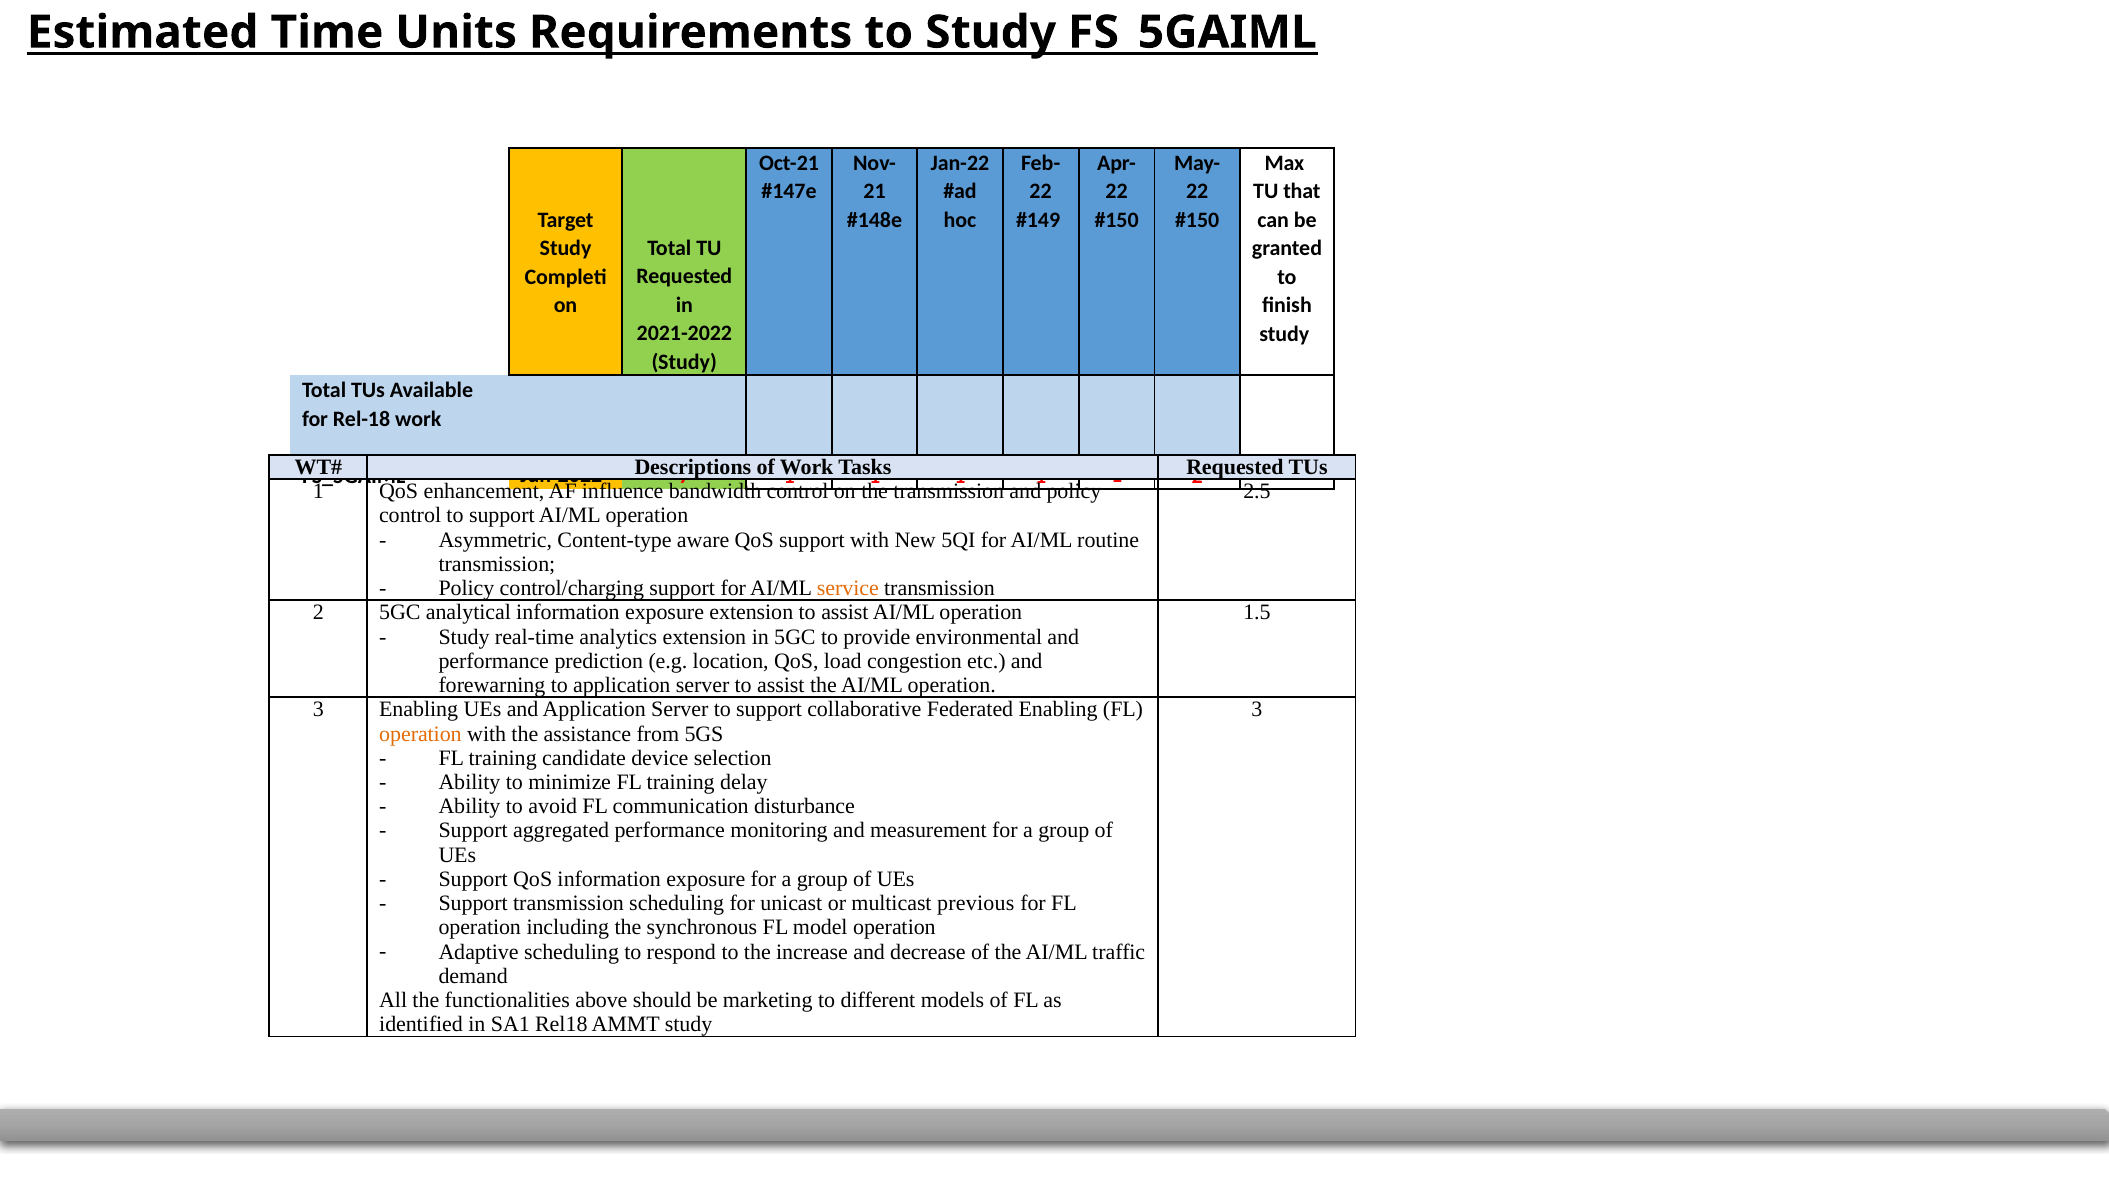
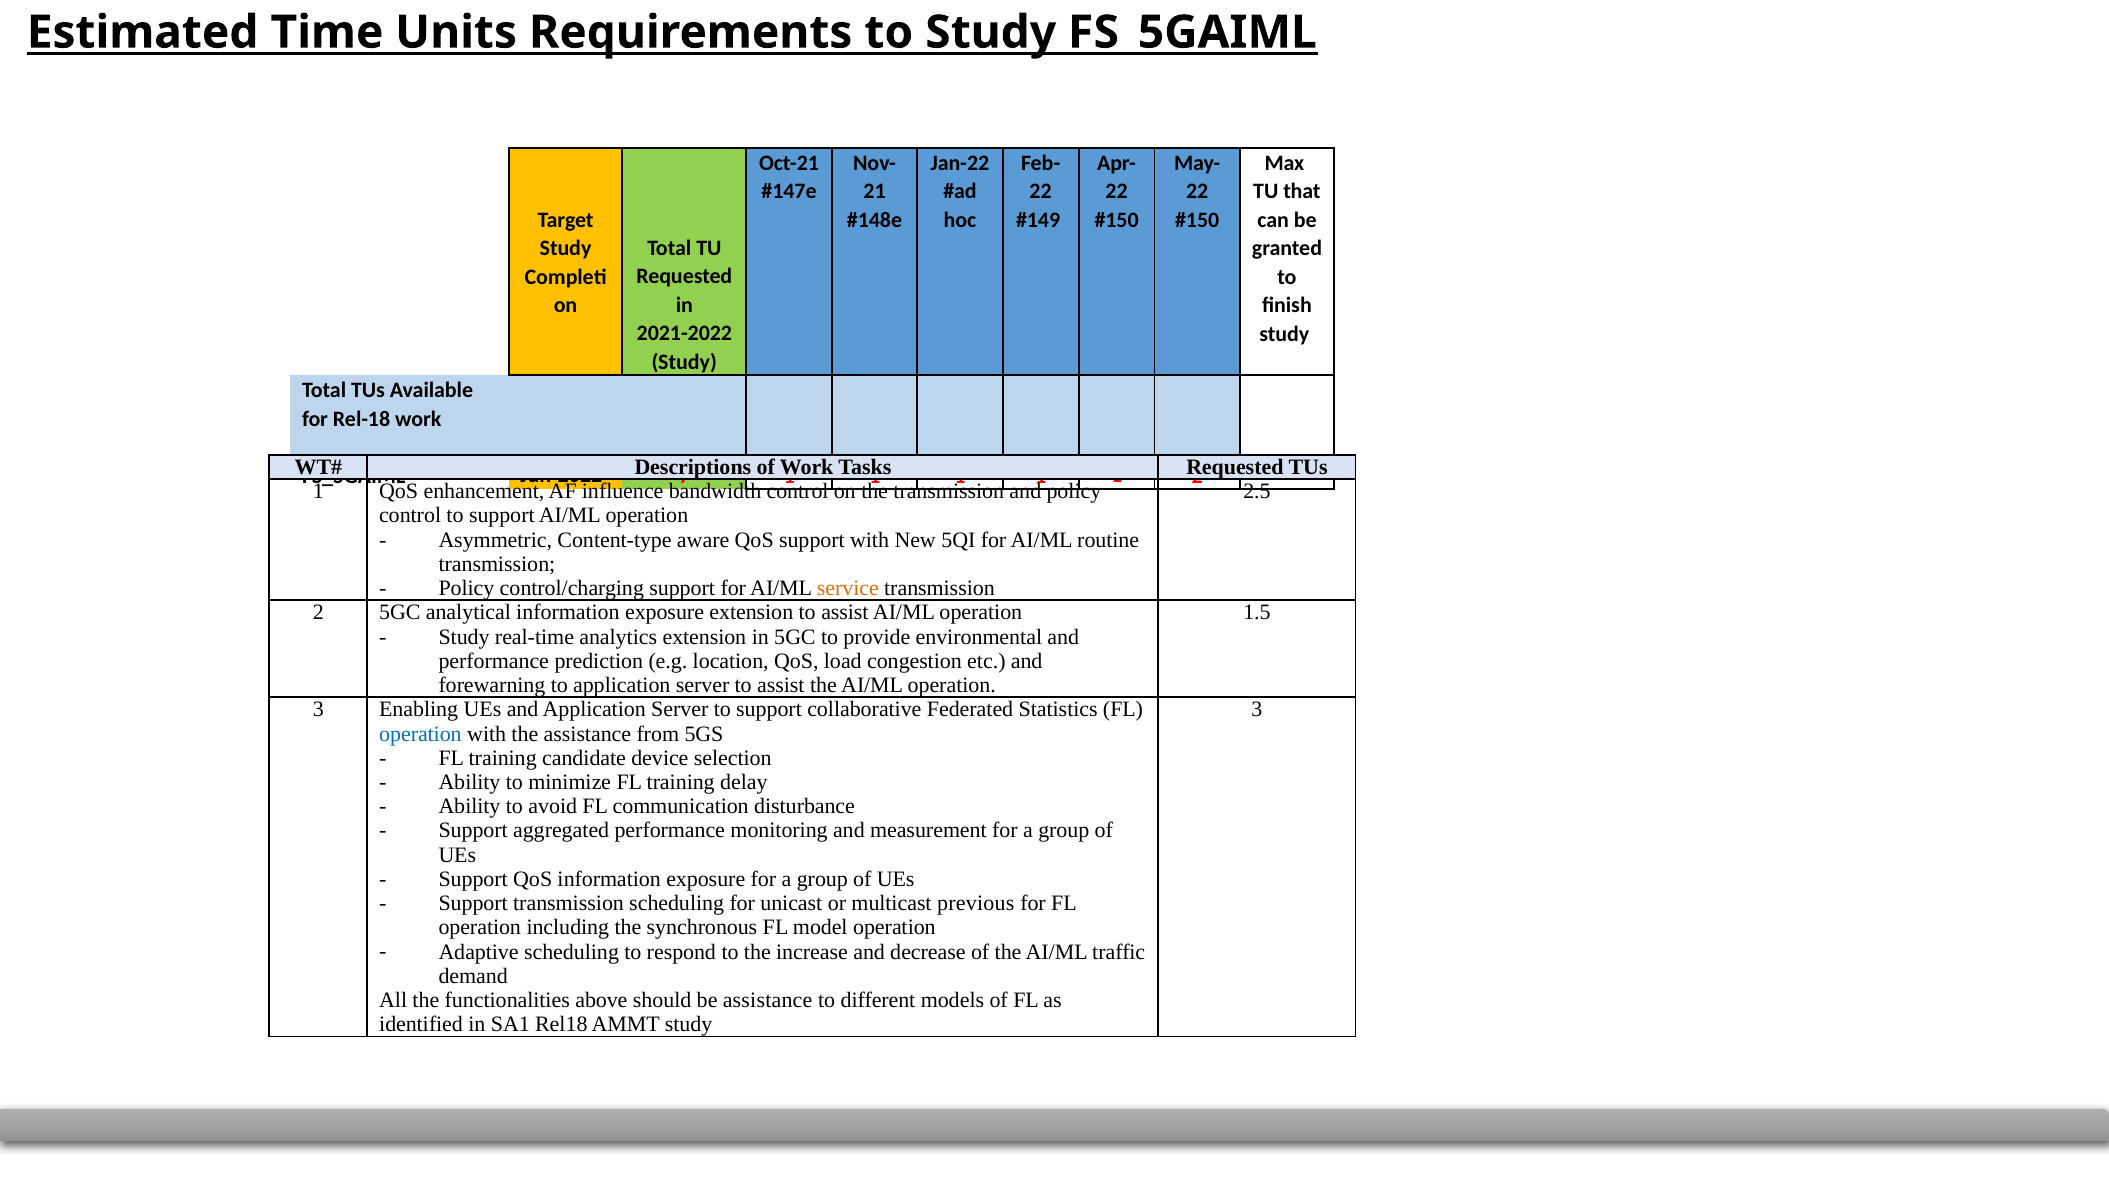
Federated Enabling: Enabling -> Statistics (1058, 710)
operation colour: orange -> blue (420, 734)
be marketing: marketing -> assistance (768, 1000)
